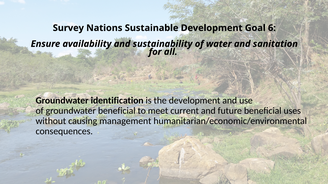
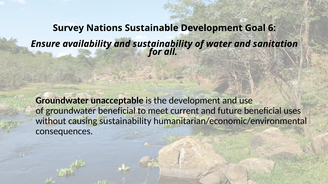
identification: identification -> unacceptable (117, 101)
causing management: management -> sustainability (125, 121)
